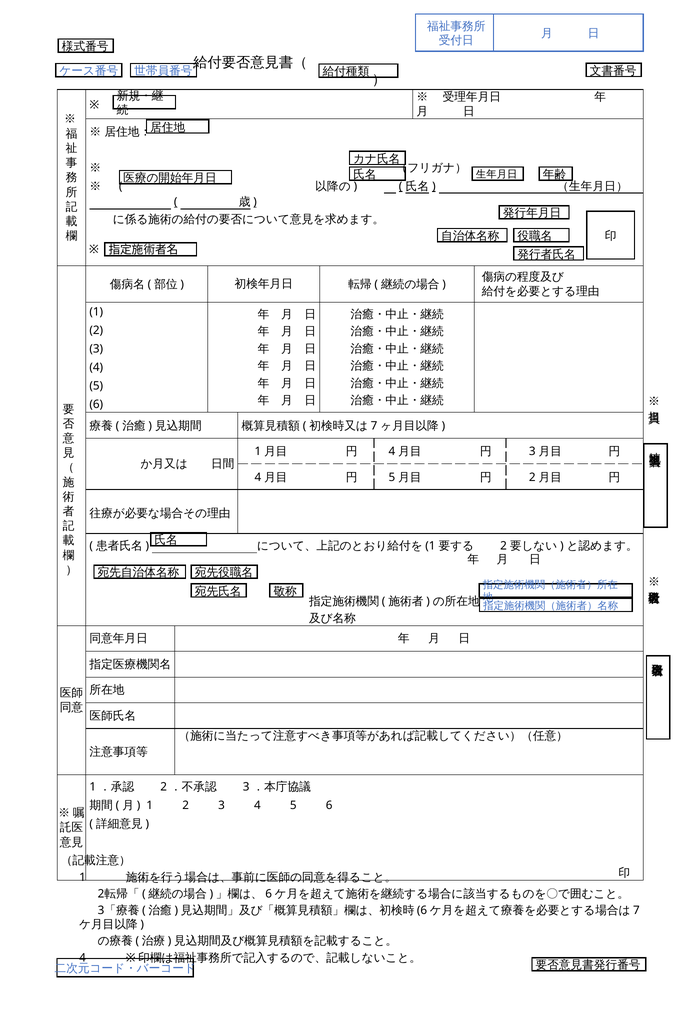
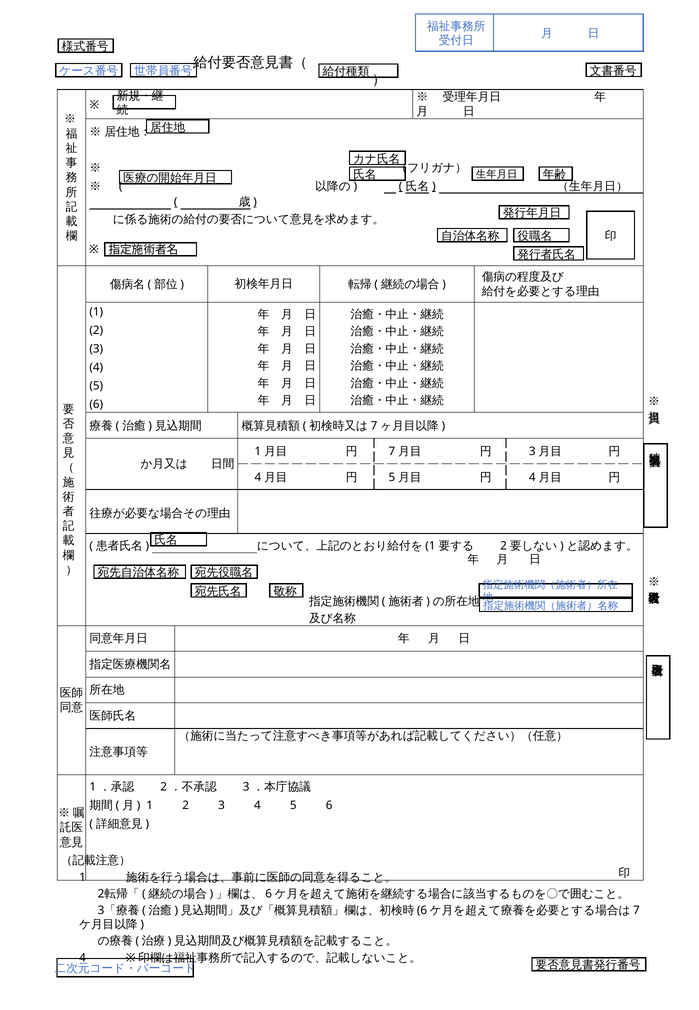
4: 4 -> 7 (392, 451)
2: 2 -> 4 (532, 477)
